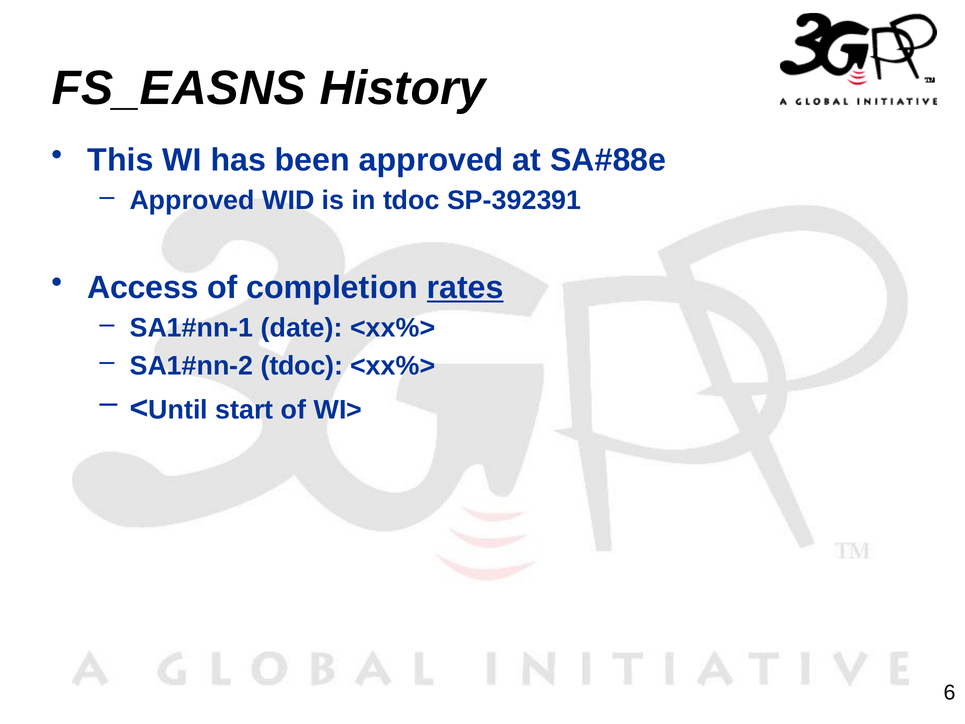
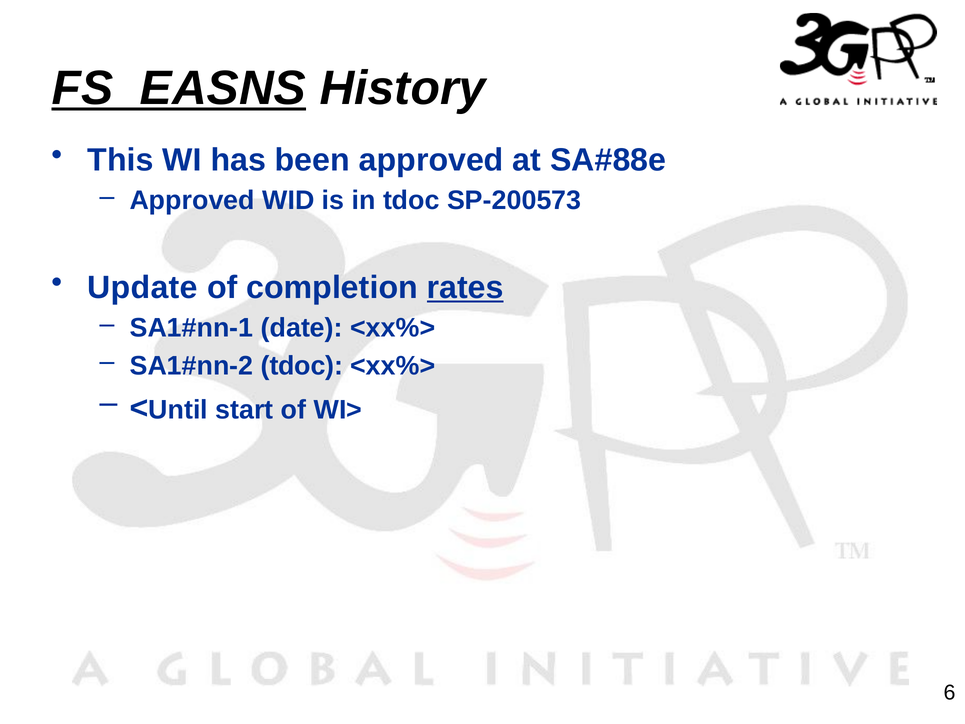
FS_EASNS underline: none -> present (179, 88)
SP-392391: SP-392391 -> SP-200573 (514, 200)
Access: Access -> Update (143, 288)
